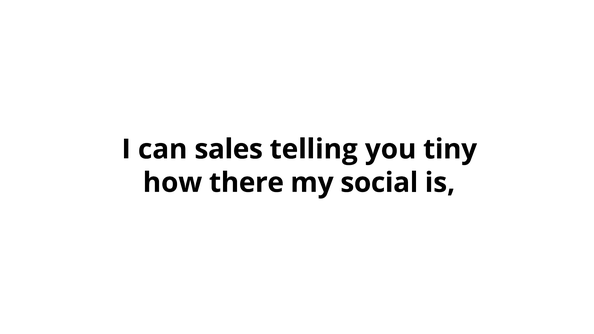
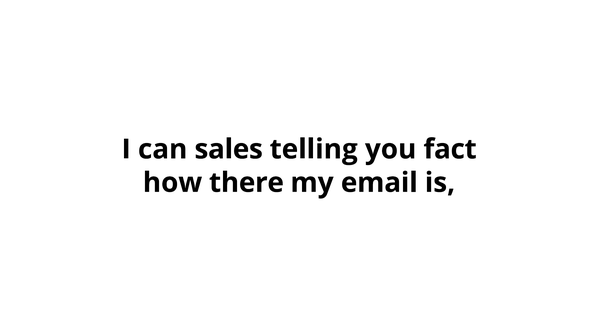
tiny: tiny -> fact (450, 149)
social: social -> email (379, 183)
